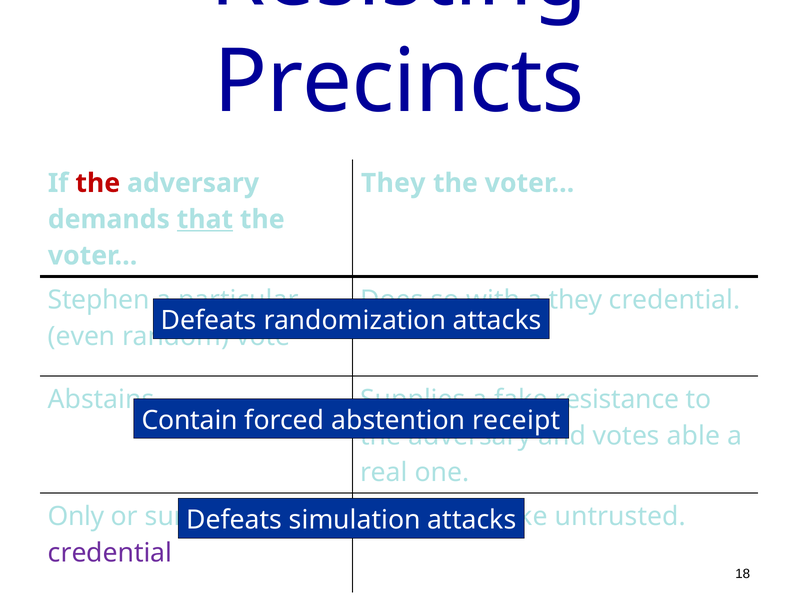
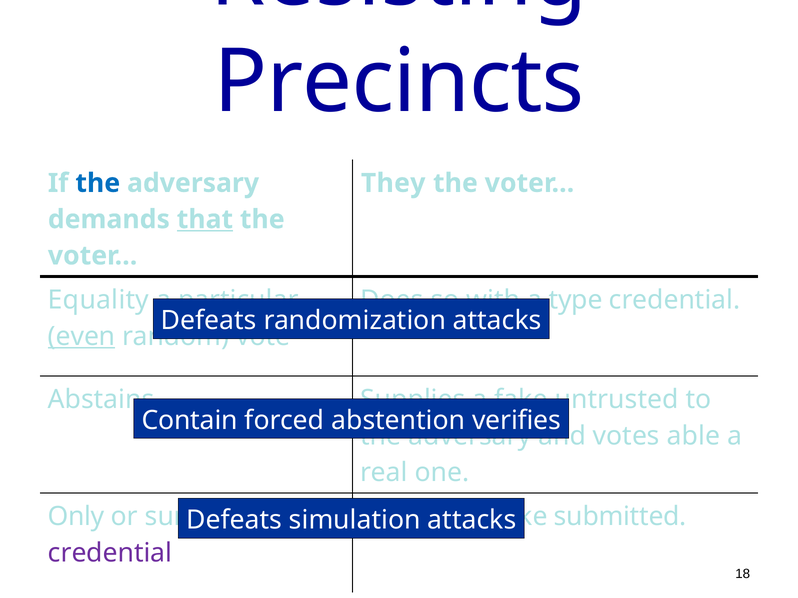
the colour: red -> blue (98, 183)
Stephen: Stephen -> Equality (98, 300)
they: they -> type (576, 300)
even underline: none -> present (82, 337)
resistance: resistance -> untrusted (617, 400)
receipt: receipt -> verifies (517, 421)
untrusted: untrusted -> submitted (620, 517)
